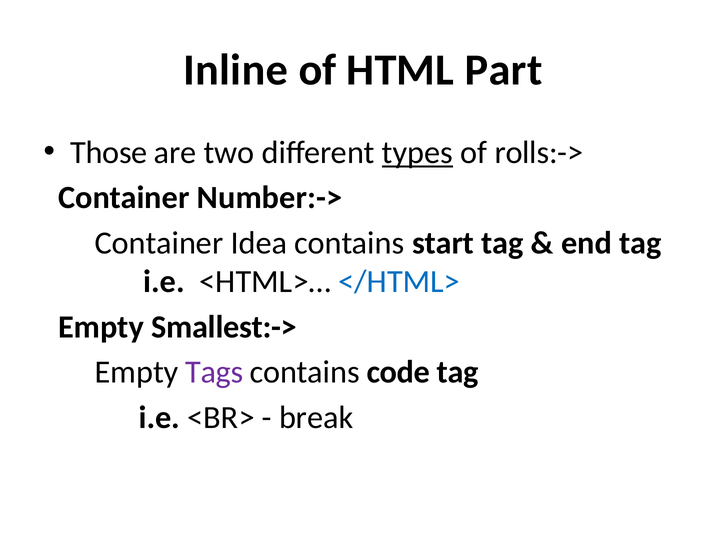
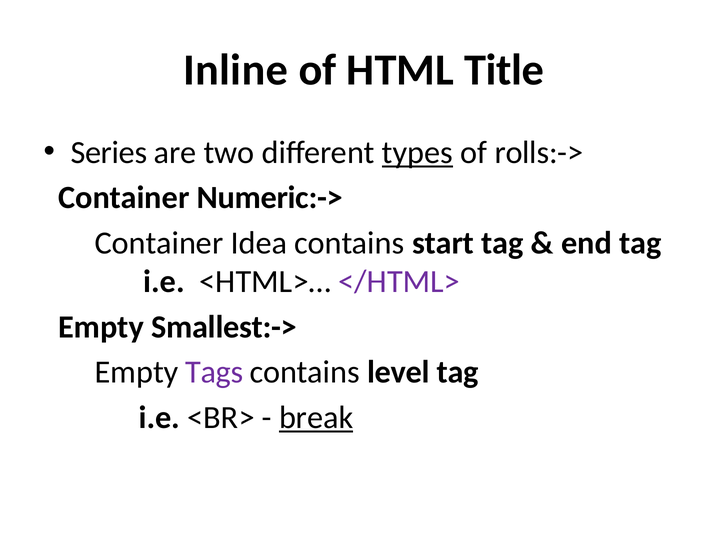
Part: Part -> Title (504, 70)
Those: Those -> Series (109, 153)
Number:->: Number:-> -> Numeric:-> (270, 198)
</HTML> colour: blue -> purple (399, 282)
code: code -> level (399, 372)
break underline: none -> present (316, 418)
